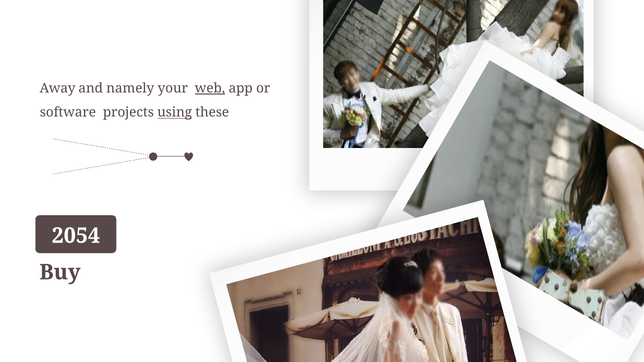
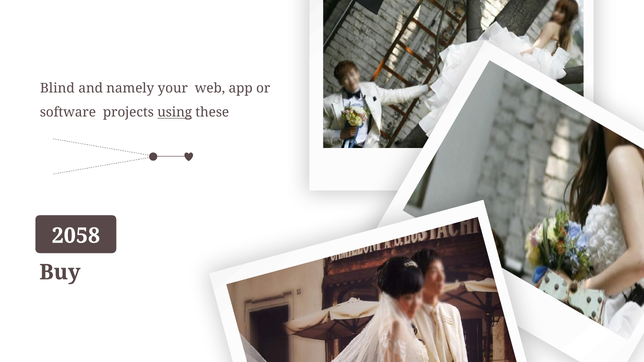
Away: Away -> Blind (57, 88)
web underline: present -> none (210, 88)
2054: 2054 -> 2058 (76, 236)
